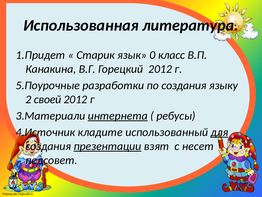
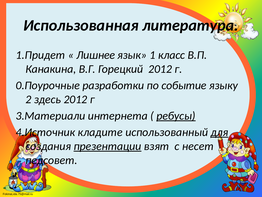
Старик: Старик -> Лишнее (96, 55)
0: 0 -> 1 (152, 55)
5.Поурочные: 5.Поурочные -> 0.Поурочные (48, 85)
по создания: создания -> событие (184, 85)
своей: своей -> здесь (48, 99)
интернета underline: present -> none (118, 116)
ребусы underline: none -> present (176, 116)
